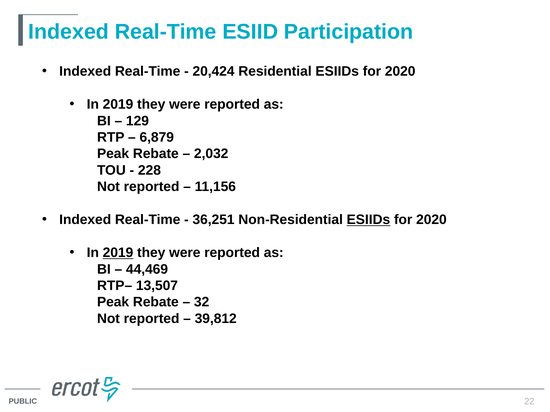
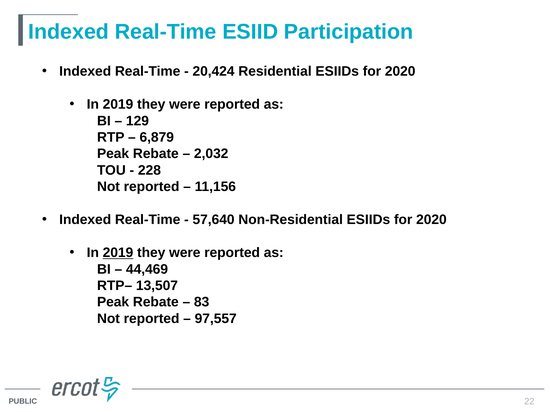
36,251: 36,251 -> 57,640 (214, 220)
ESIIDs underline: present -> none (368, 220)
32: 32 -> 83 (202, 302)
39,812: 39,812 -> 97,557 (216, 319)
